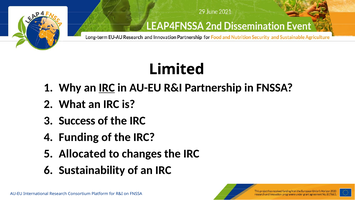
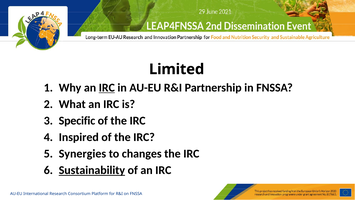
Success: Success -> Specific (77, 121)
Funding: Funding -> Inspired (79, 137)
Allocated: Allocated -> Synergies (82, 153)
Sustainability underline: none -> present (92, 170)
